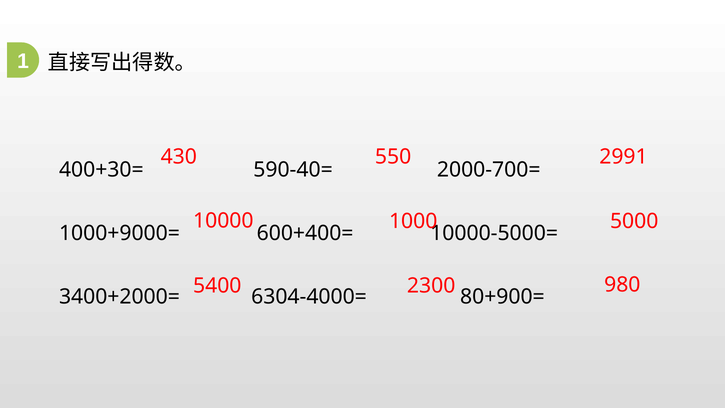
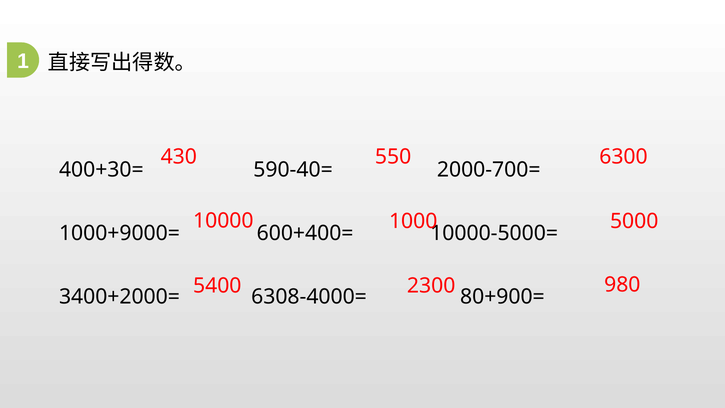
2991: 2991 -> 6300 (624, 157)
6304-4000=: 6304-4000= -> 6308-4000= (309, 296)
